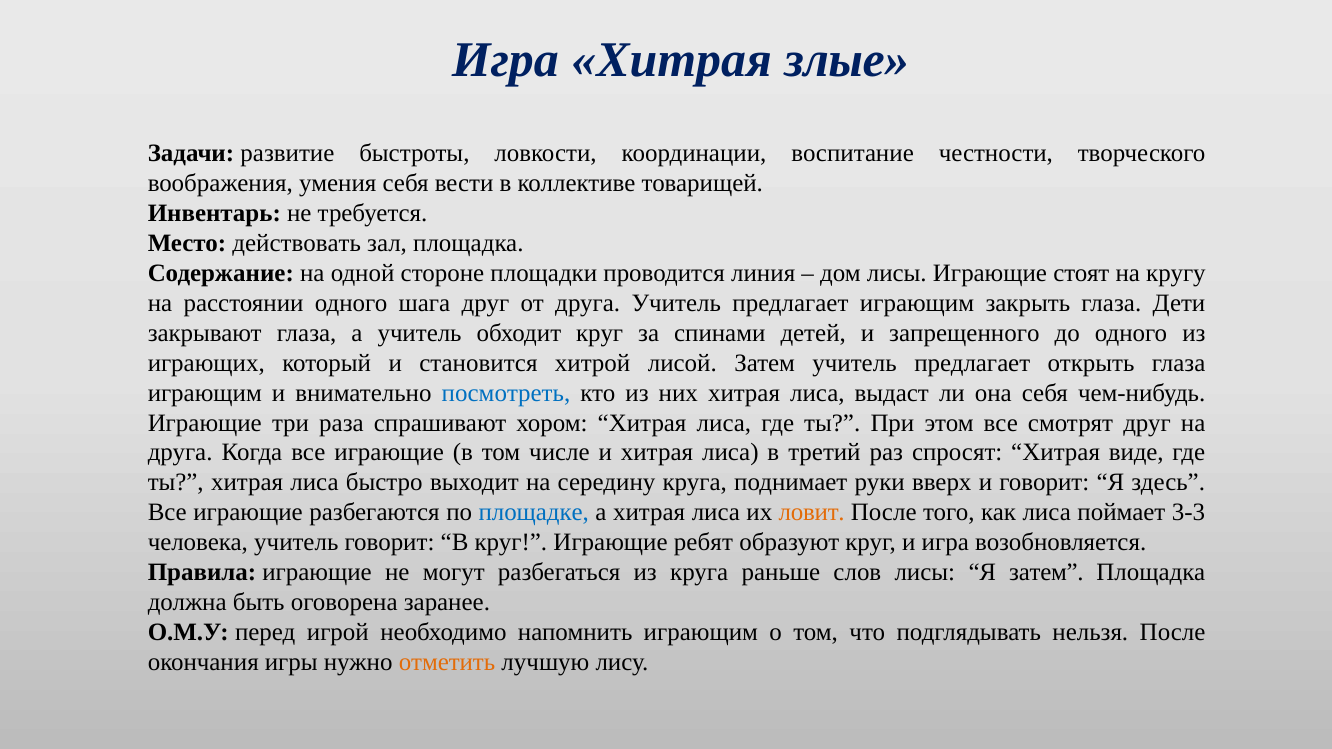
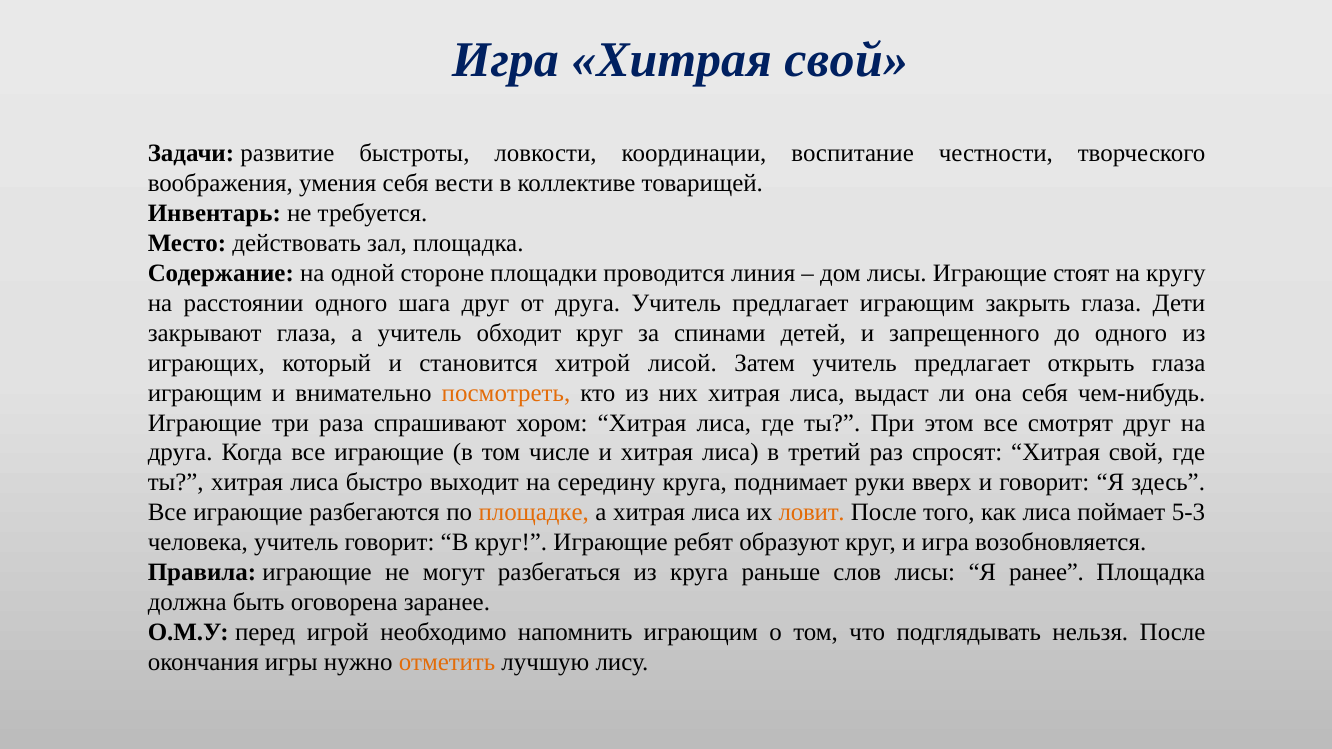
Игра Хитрая злые: злые -> свой (846, 61)
посмотреть colour: blue -> orange (506, 393)
спросят Хитрая виде: виде -> свой (1136, 453)
площадке colour: blue -> orange (534, 513)
3-3: 3-3 -> 5-3 (1189, 513)
Я затем: затем -> ранее (1046, 573)
